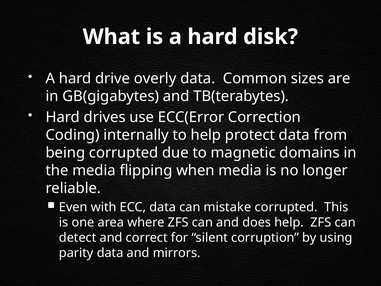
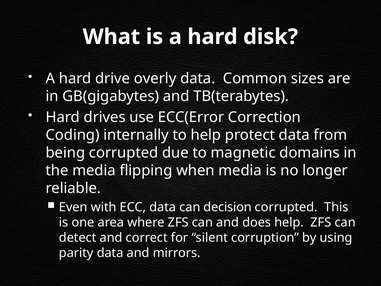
mistake: mistake -> decision (228, 207)
